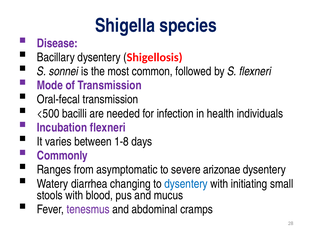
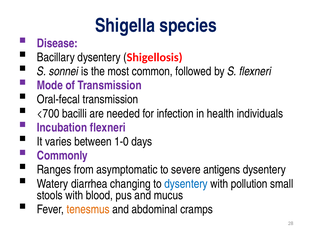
<500: <500 -> <700 (48, 114)
1-8: 1-8 -> 1-0 (122, 142)
arizonae: arizonae -> antigens (222, 170)
initiating: initiating -> pollution (249, 184)
tenesmus colour: purple -> orange (88, 209)
